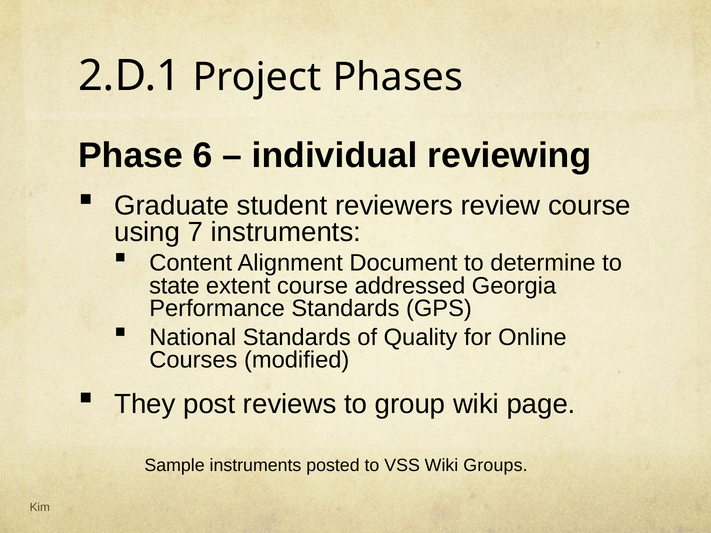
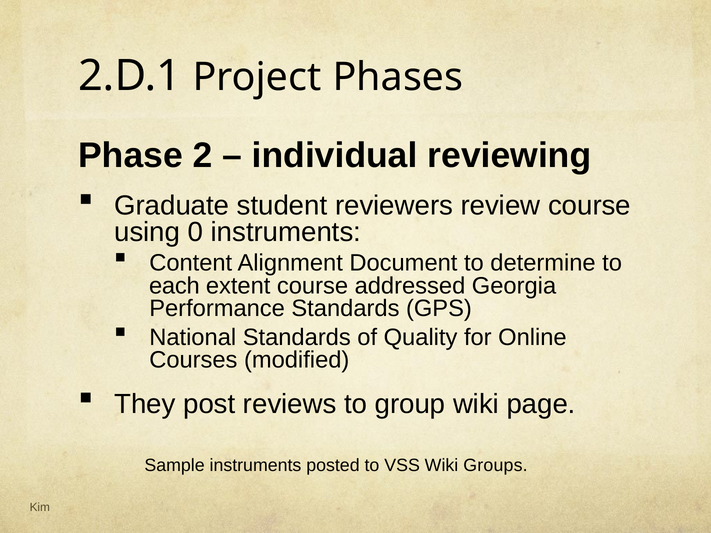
6: 6 -> 2 (203, 155)
7: 7 -> 0 (195, 232)
state: state -> each (174, 286)
